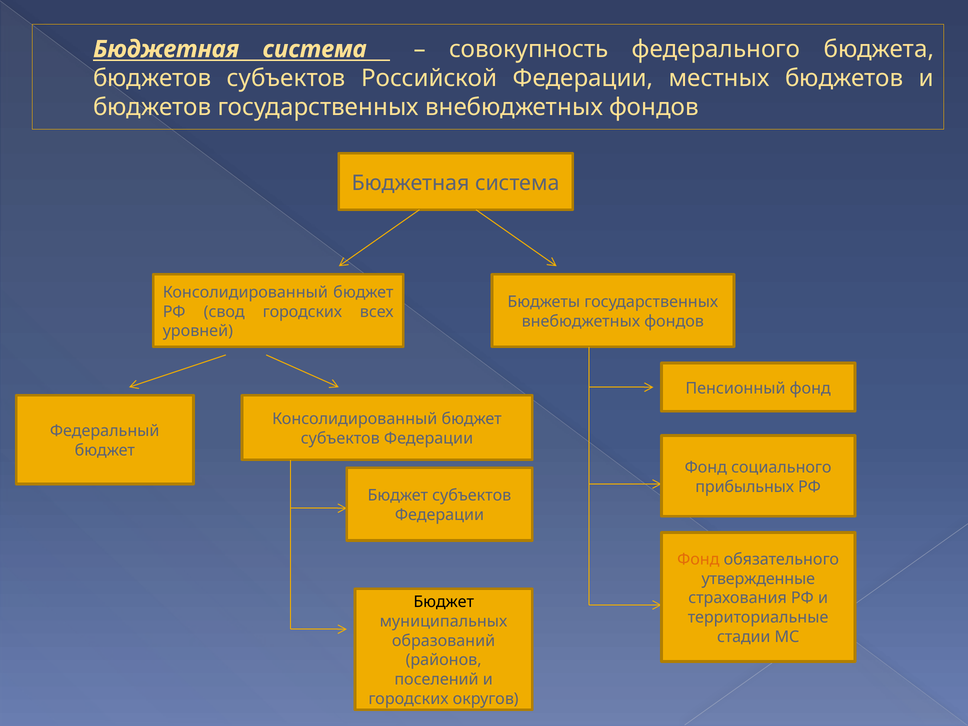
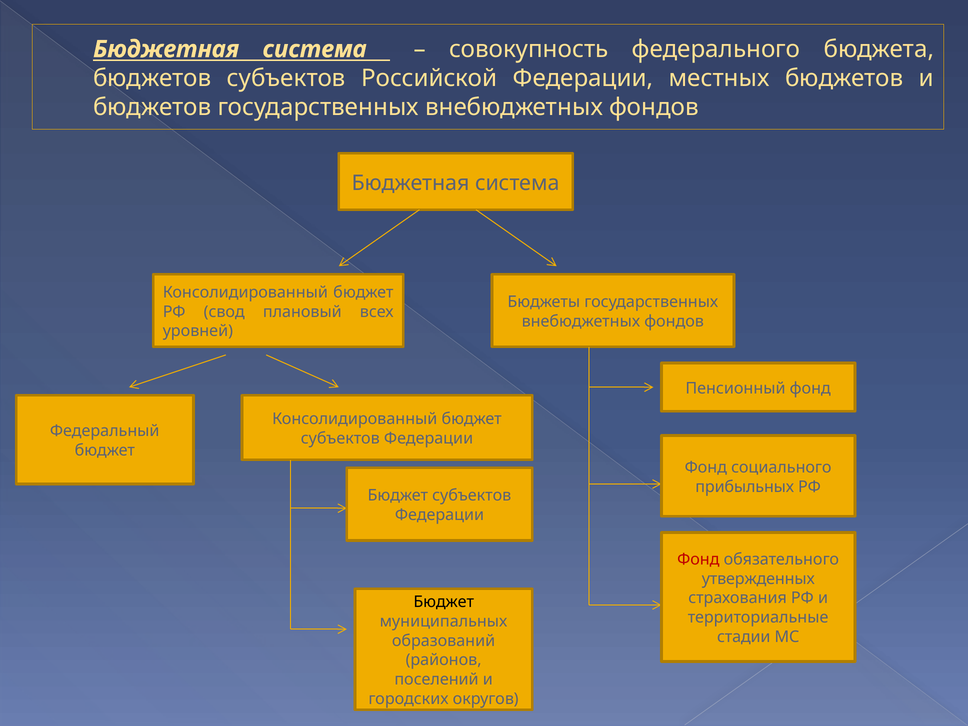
свод городских: городских -> плановый (302, 312)
Фонд colour: orange -> red (698, 559)
утвержденные: утвержденные -> утвержденных (758, 579)
